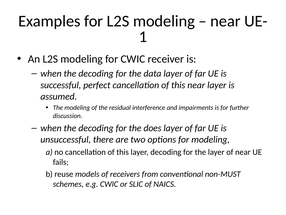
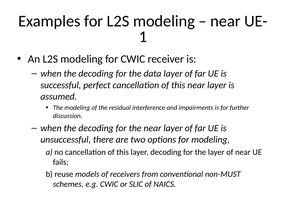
the does: does -> near (152, 128)
